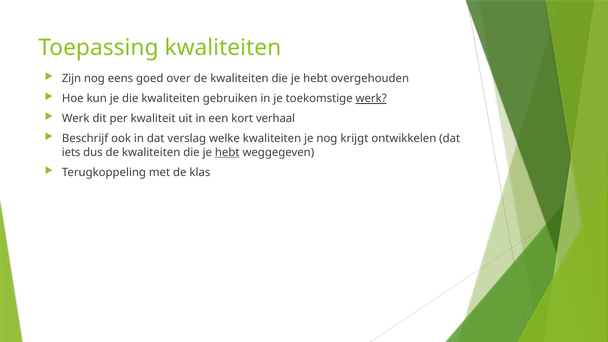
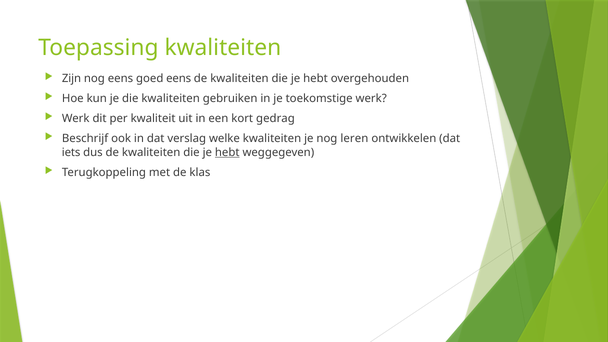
goed over: over -> eens (179, 79)
werk underline: present -> none (371, 99)
verhaal: verhaal -> gedrag (275, 119)
krijgt: krijgt -> leren (354, 139)
